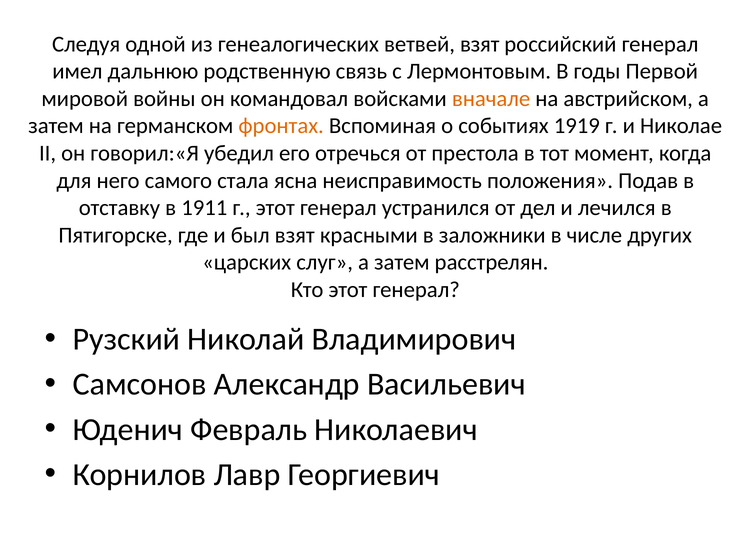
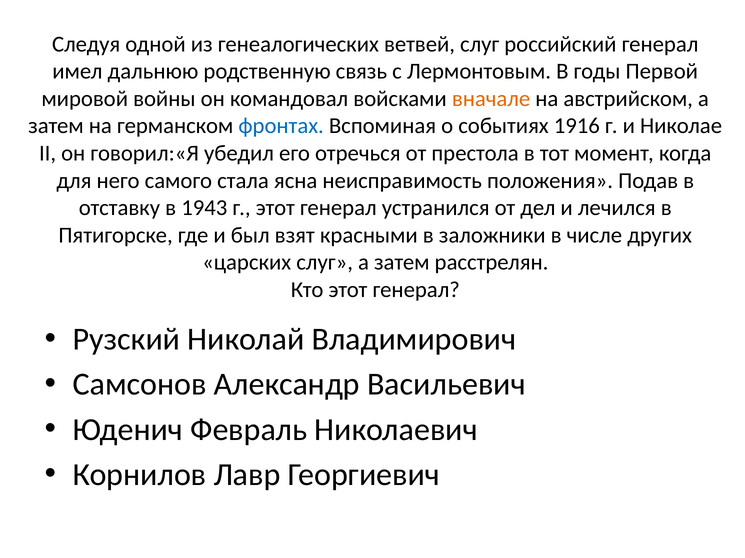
ветвей взят: взят -> слуг (480, 44)
фронтах colour: orange -> blue (281, 126)
1919: 1919 -> 1916 (577, 126)
1911: 1911 -> 1943 (204, 208)
